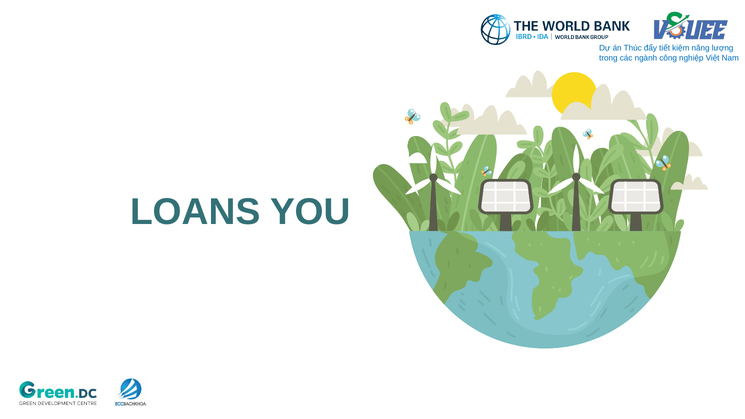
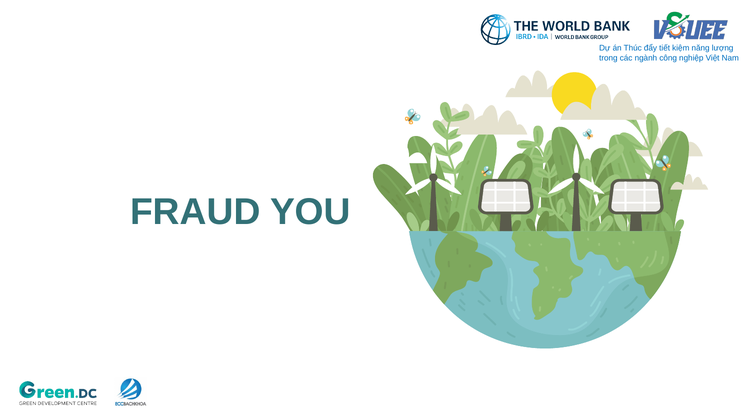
LOANS: LOANS -> FRAUD (195, 212)
